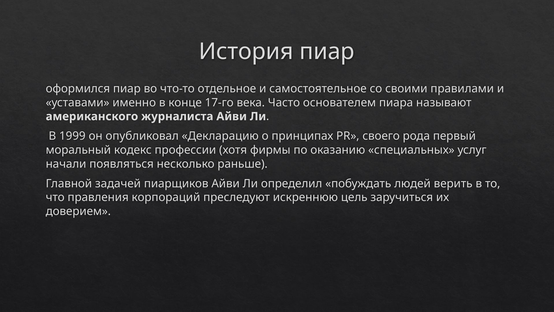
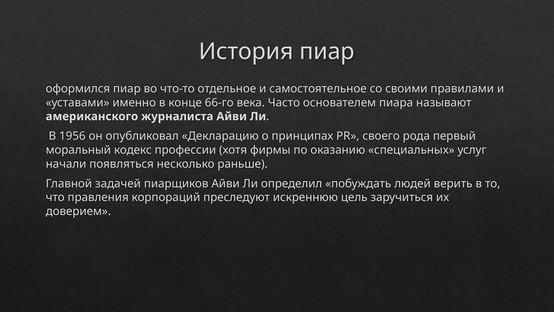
17-го: 17-го -> 66-го (219, 102)
1999: 1999 -> 1956 (72, 136)
